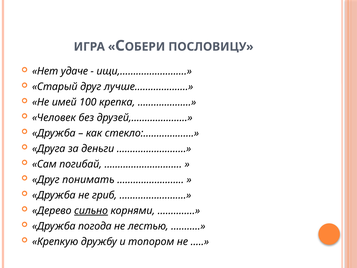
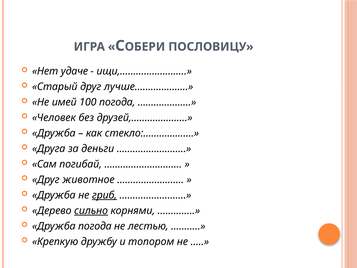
100 крепка: крепка -> погода (117, 102)
понимать: понимать -> животное (88, 180)
гриб underline: none -> present (105, 195)
